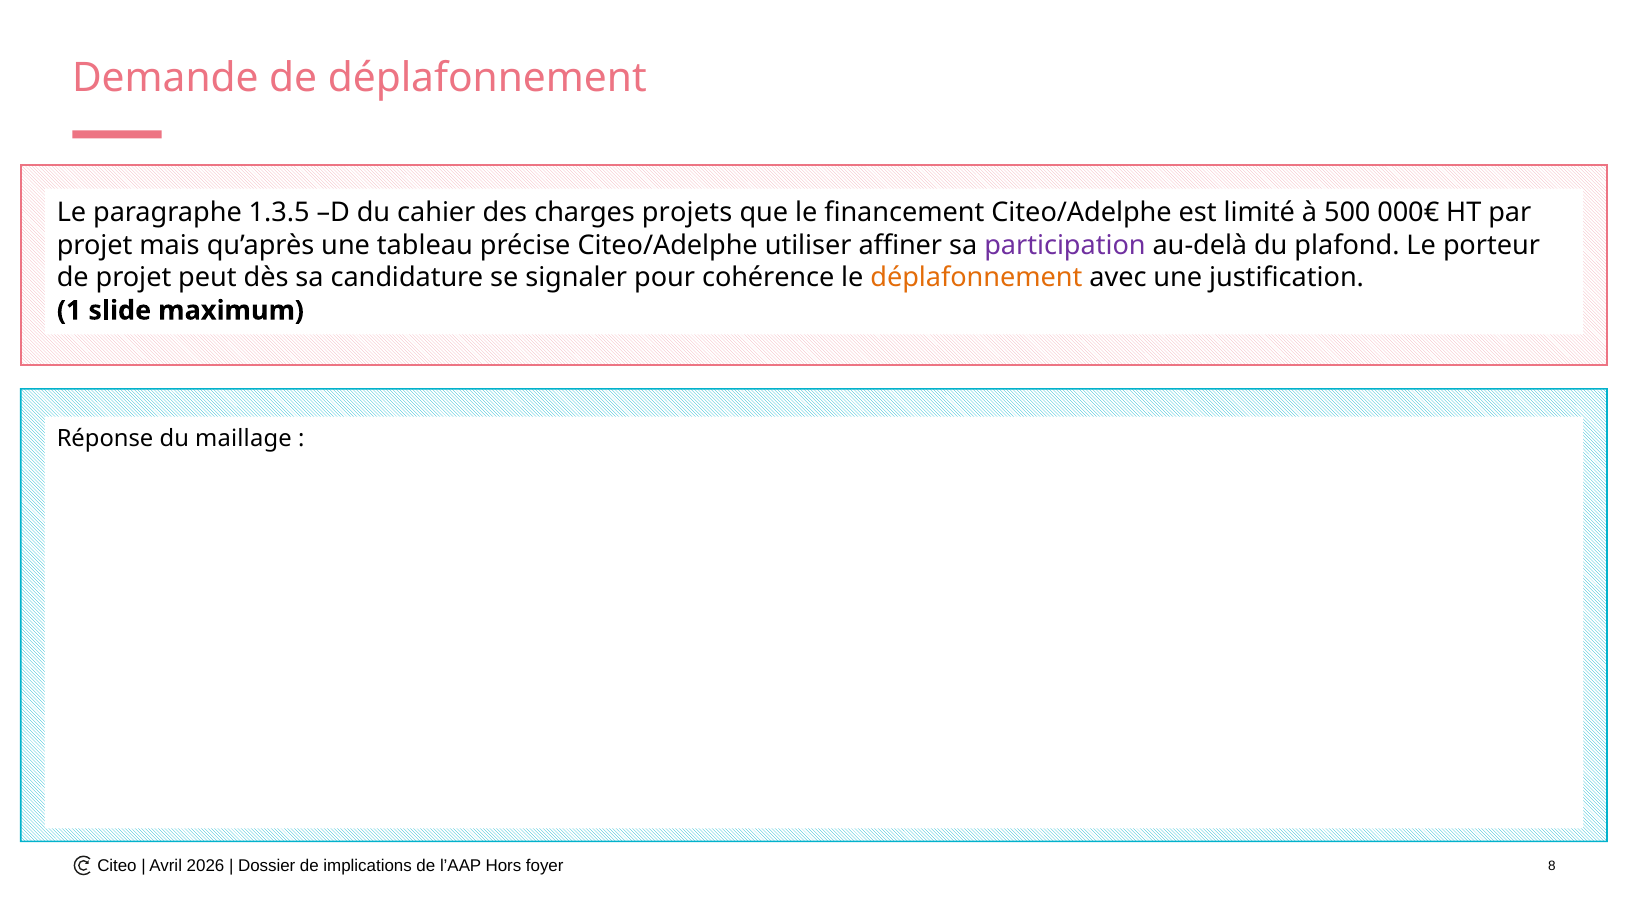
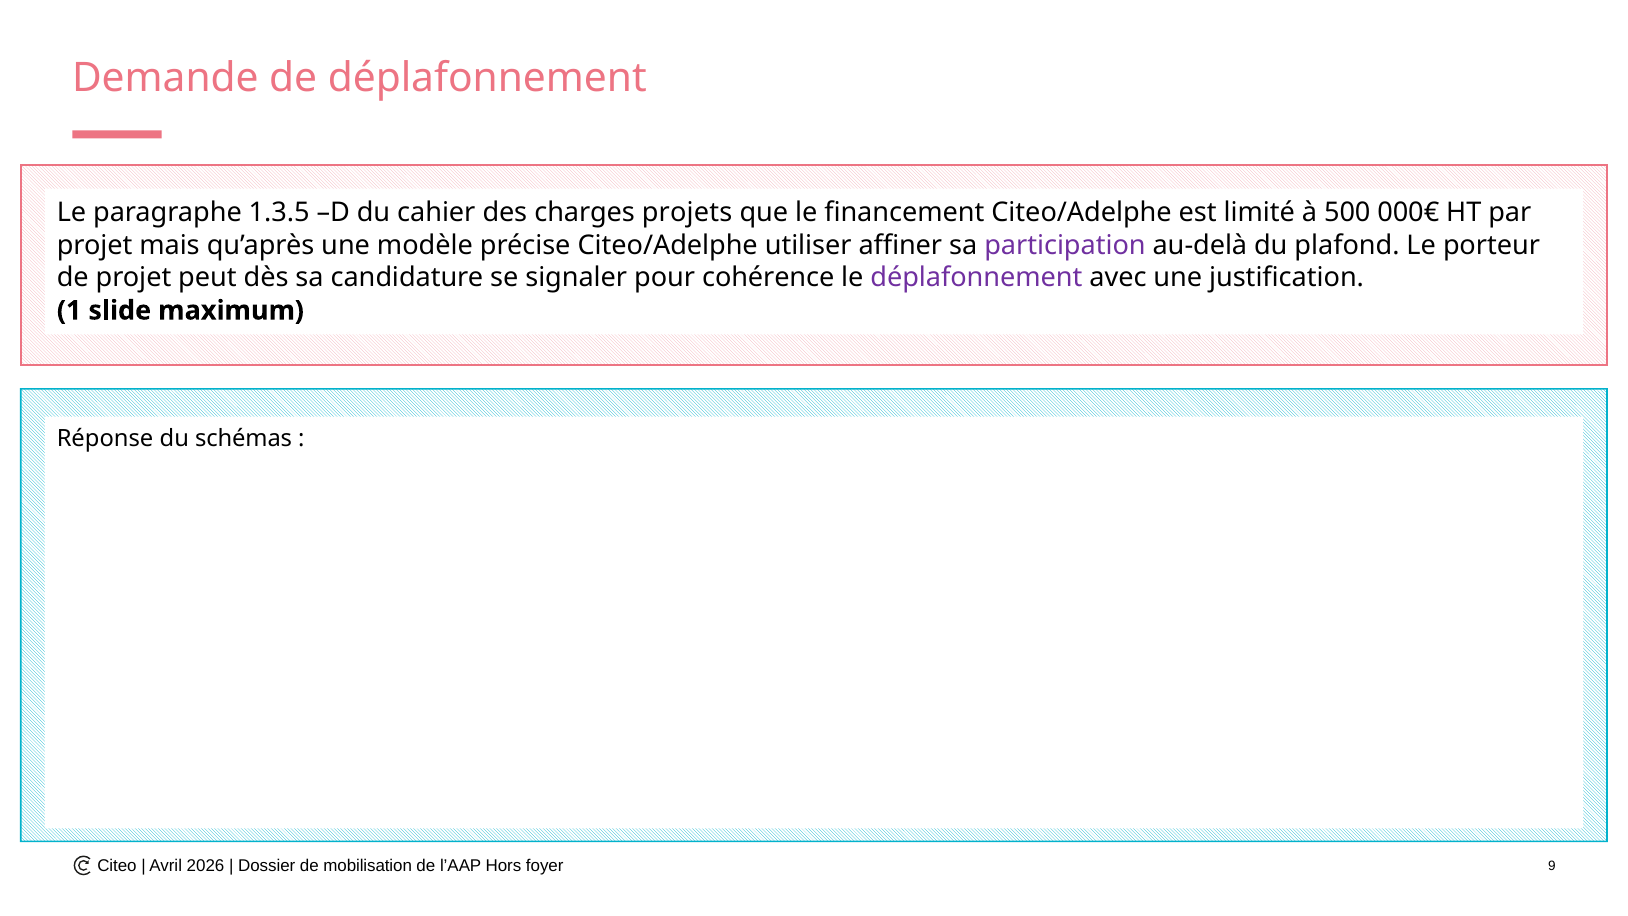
tableau: tableau -> modèle (425, 245)
déplafonnement colour: orange -> purple (976, 278)
maillage: maillage -> schémas (244, 438)
implications: implications -> mobilisation (368, 866)
8: 8 -> 9 (1552, 866)
